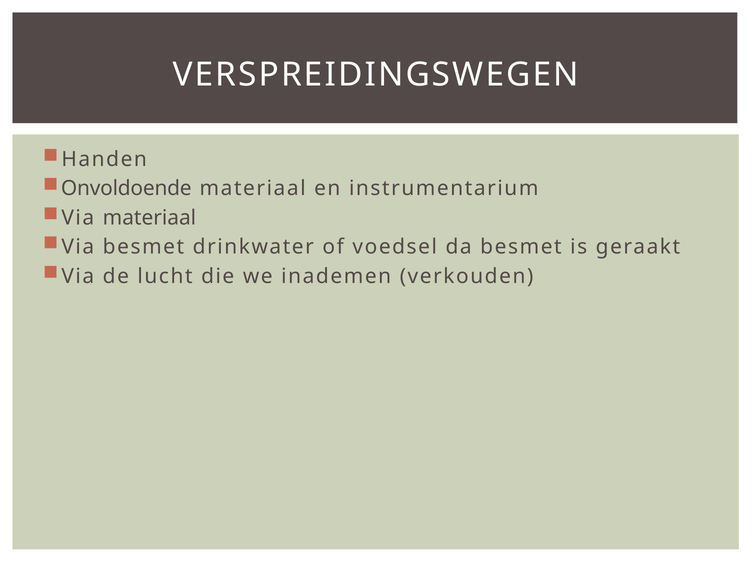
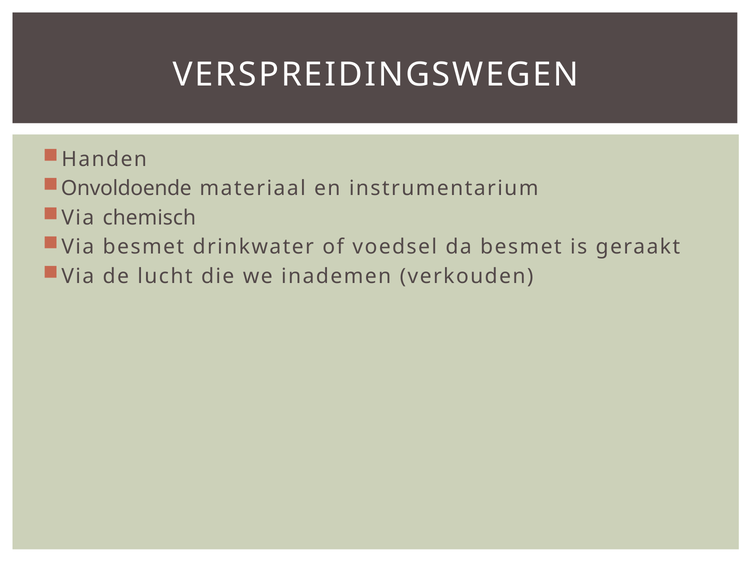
Via materiaal: materiaal -> chemisch (149, 218)
